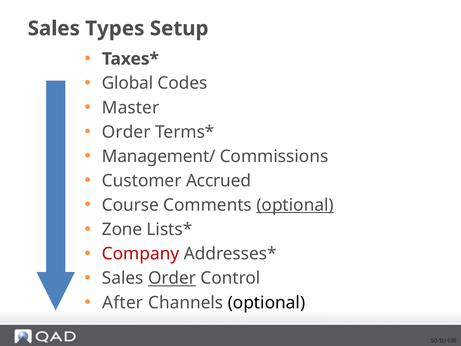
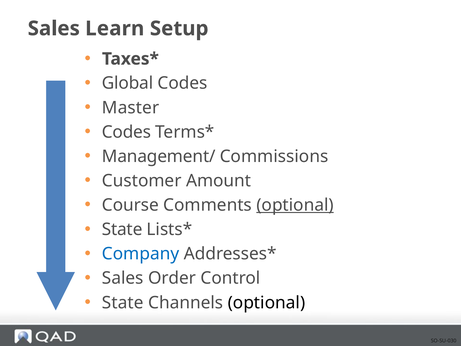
Types: Types -> Learn (115, 29)
Order: Order -> Codes (126, 132)
Accrued: Accrued -> Amount (219, 181)
Zone: Zone -> State (122, 229)
Company colour: red -> blue (141, 254)
Order underline: present -> none (172, 278)
After: After -> State (123, 302)
